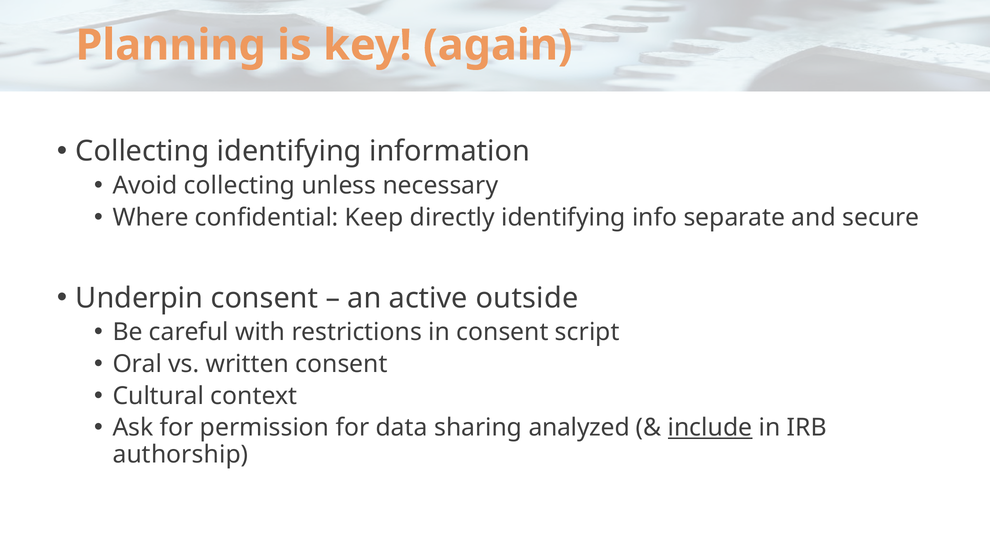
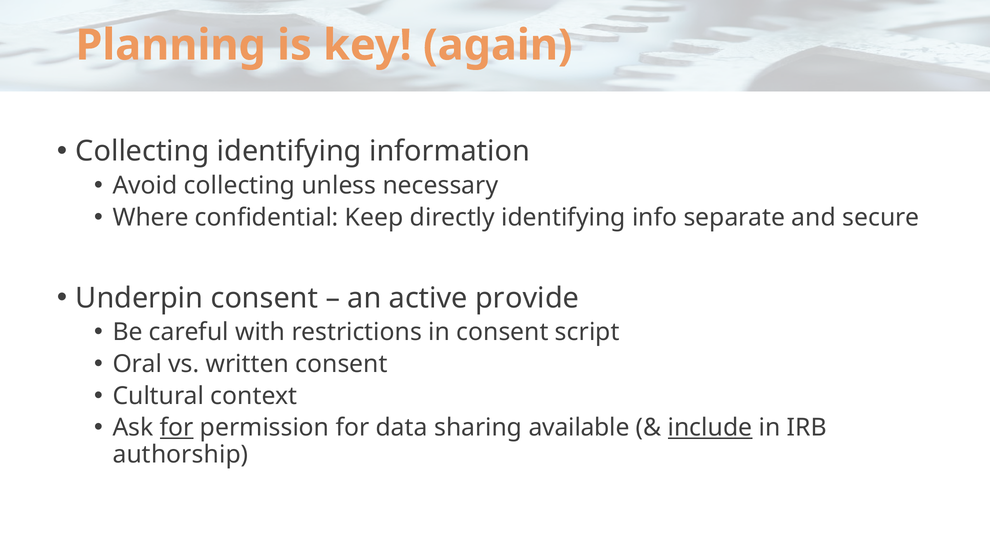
outside: outside -> provide (527, 298)
for underline: none -> present (177, 428)
analyzed: analyzed -> available (579, 428)
